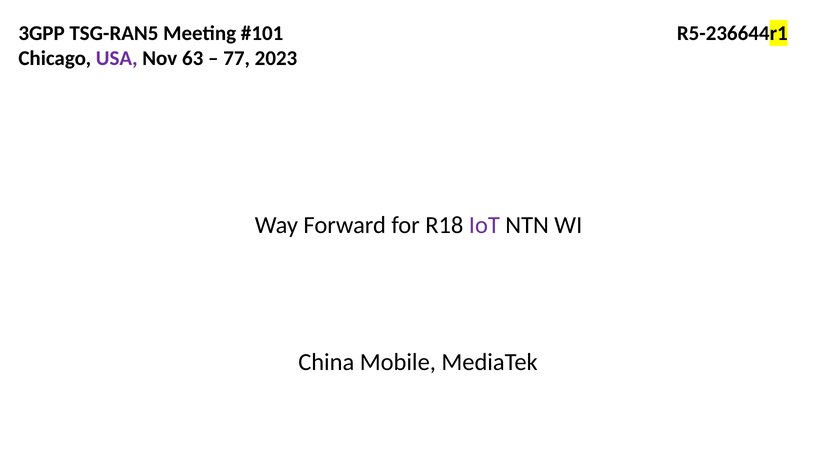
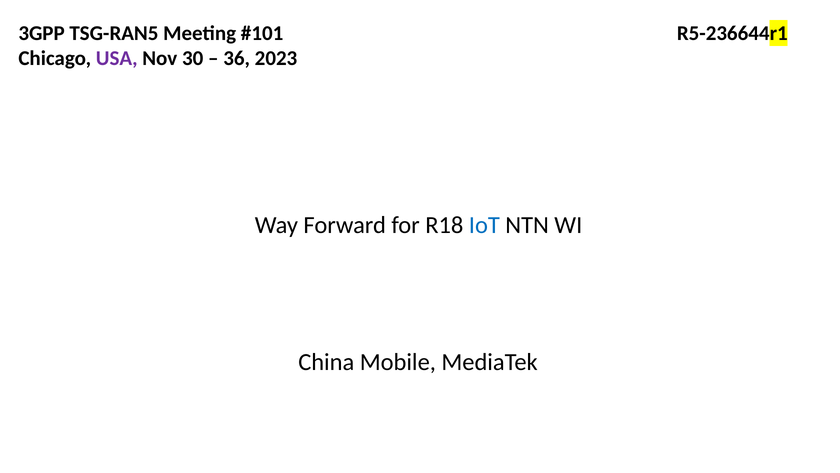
63: 63 -> 30 (193, 58)
77: 77 -> 36 (237, 58)
IoT colour: purple -> blue (484, 225)
